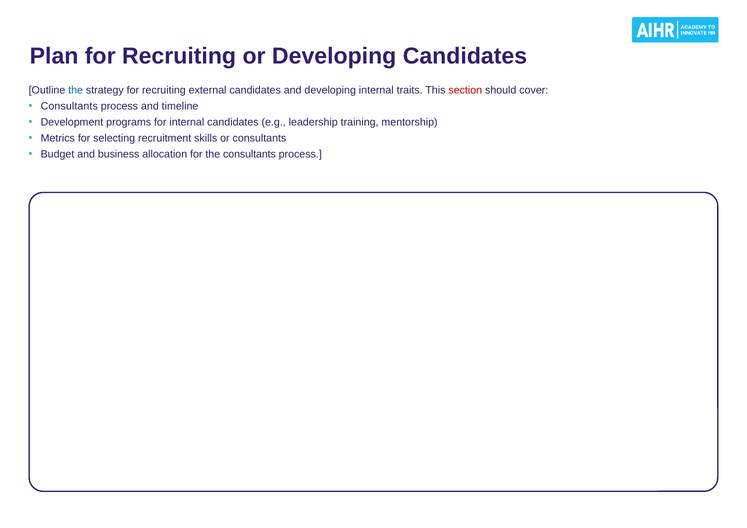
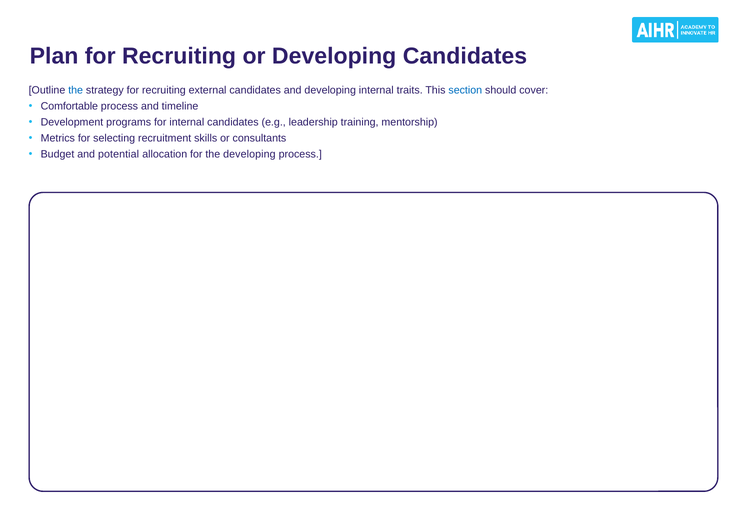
section colour: red -> blue (465, 90)
Consultants: Consultants -> Comfortable (69, 106)
business: business -> potential (119, 154)
the consultants: consultants -> developing (249, 154)
